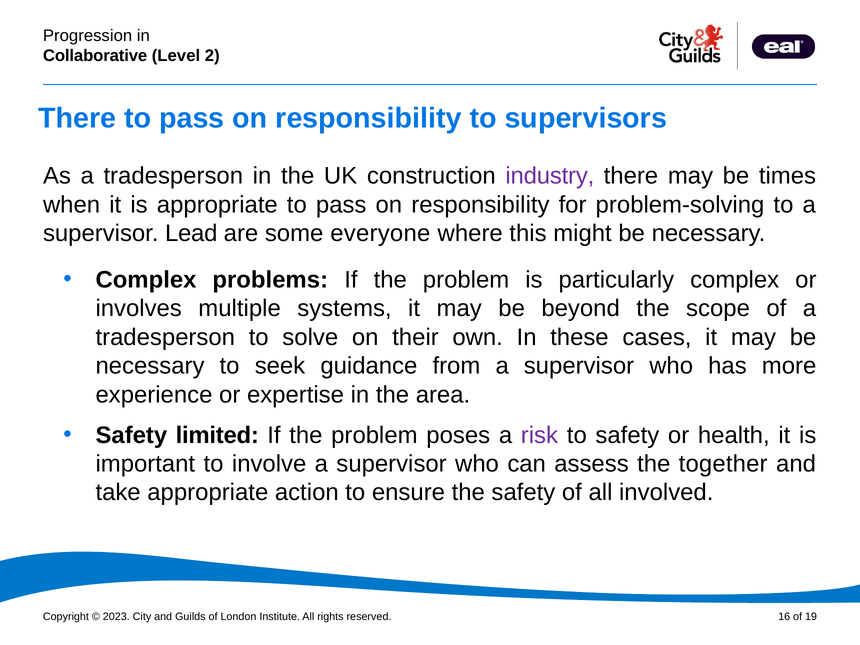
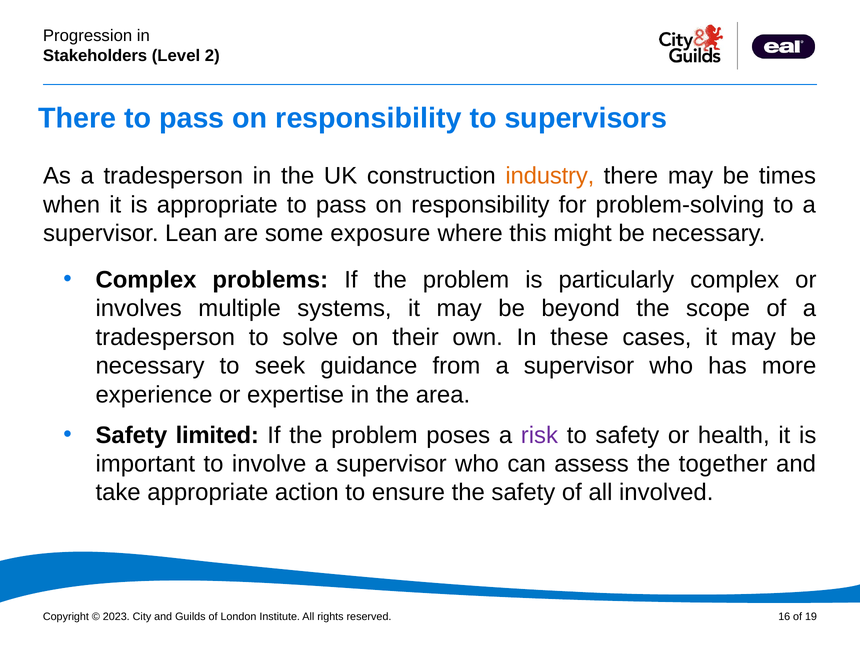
Collaborative: Collaborative -> Stakeholders (95, 56)
industry colour: purple -> orange (550, 176)
Lead: Lead -> Lean (191, 233)
everyone: everyone -> exposure (380, 233)
